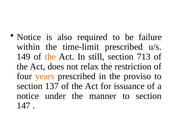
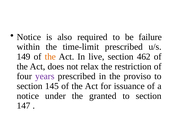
still: still -> live (96, 57)
713: 713 -> 462 (144, 57)
years colour: orange -> purple (45, 76)
137: 137 -> 145 (52, 86)
manner: manner -> granted (103, 96)
